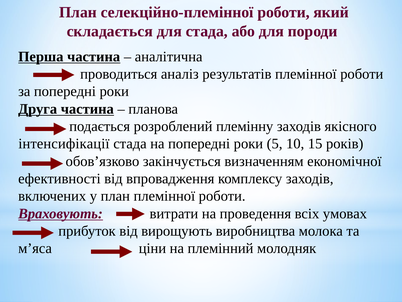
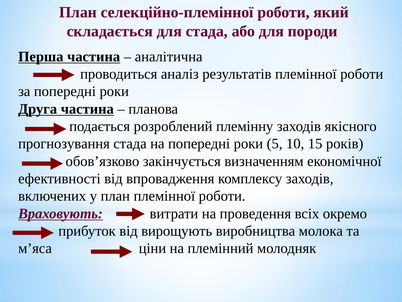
інтенсифікації: інтенсифікації -> прогнозування (64, 144)
умовах: умовах -> окремо (345, 213)
